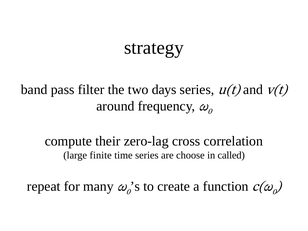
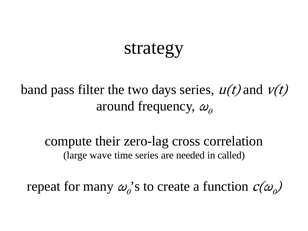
finite: finite -> wave (101, 155)
choose: choose -> needed (190, 155)
